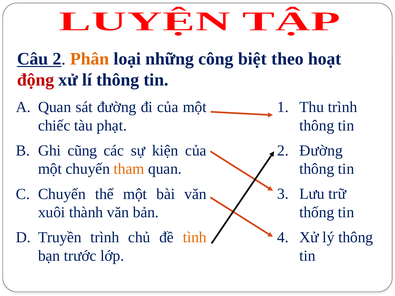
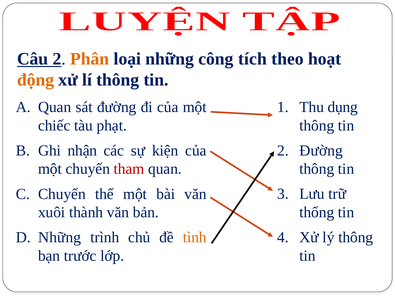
biệt: biệt -> tích (252, 59)
động colour: red -> orange (36, 80)
Thu trình: trình -> dụng (343, 107)
cũng: cũng -> nhận (82, 151)
tham colour: orange -> red (129, 169)
Truyền: Truyền -> Những (60, 238)
